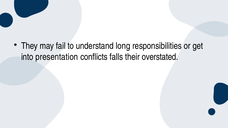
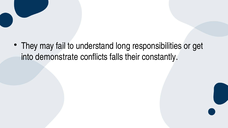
presentation: presentation -> demonstrate (57, 57)
overstated: overstated -> constantly (160, 57)
